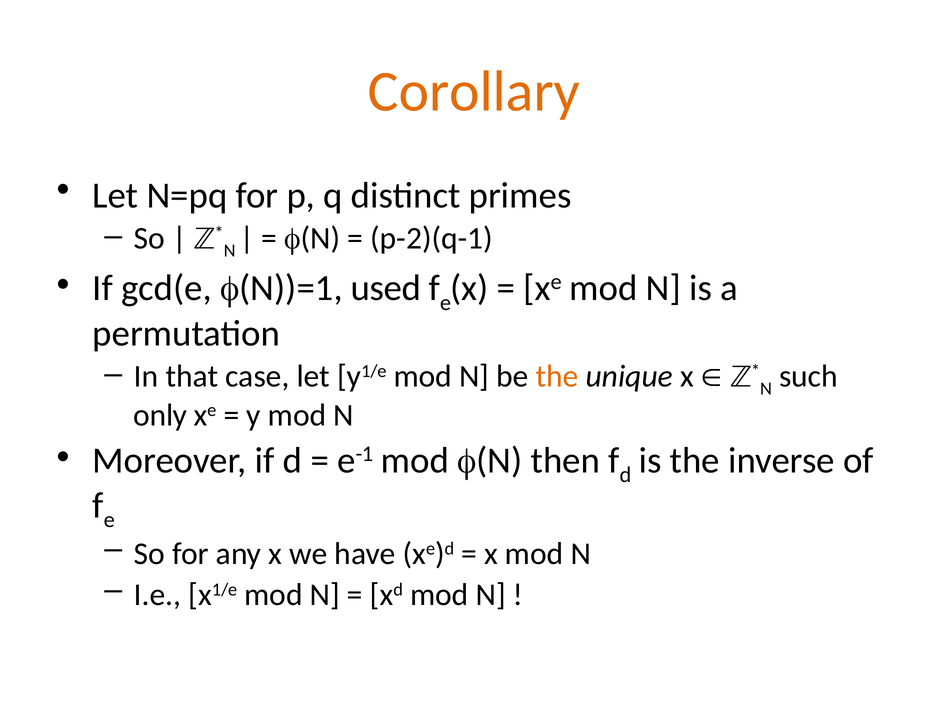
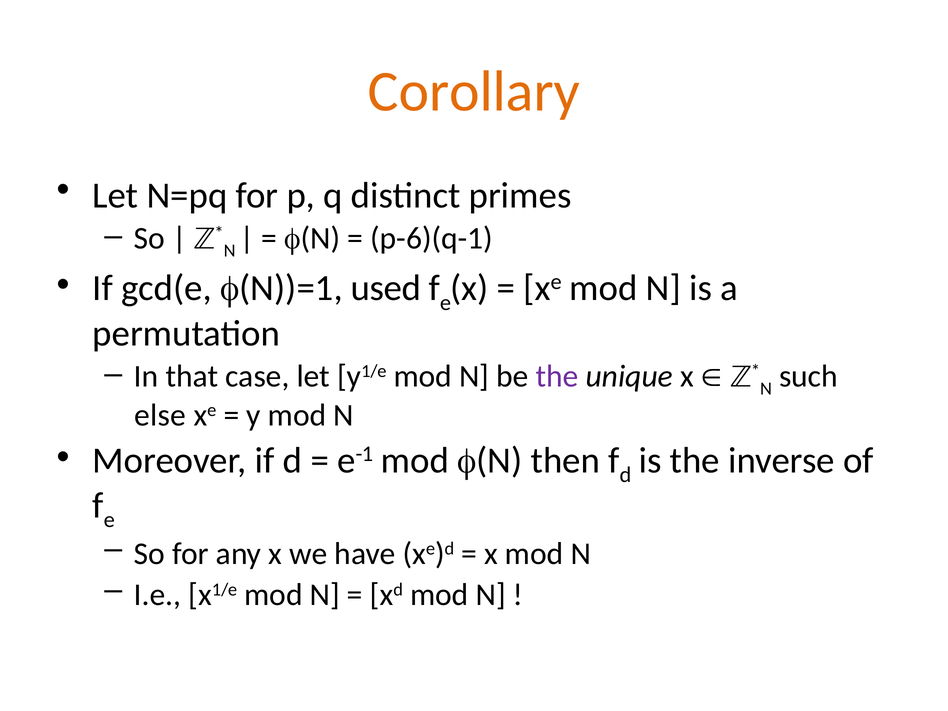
p-2)(q-1: p-2)(q-1 -> p-6)(q-1 (432, 238)
the colour: orange -> purple (557, 376)
only: only -> else (160, 415)
